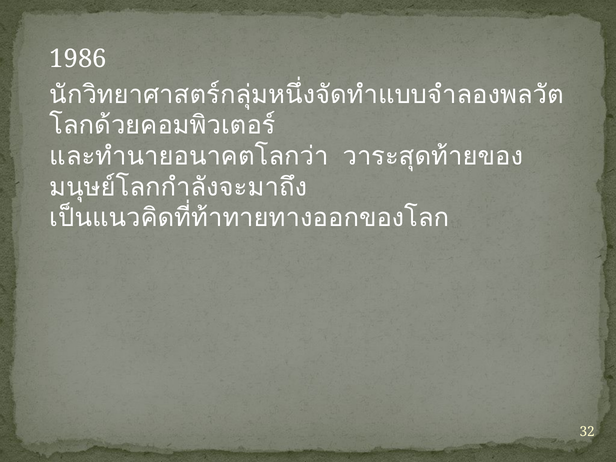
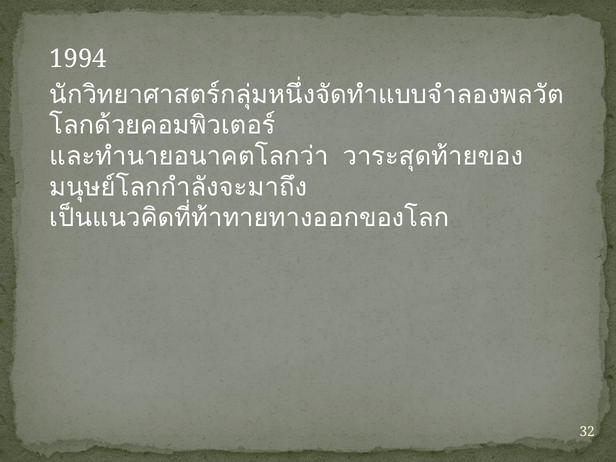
1986: 1986 -> 1994 (78, 59)
